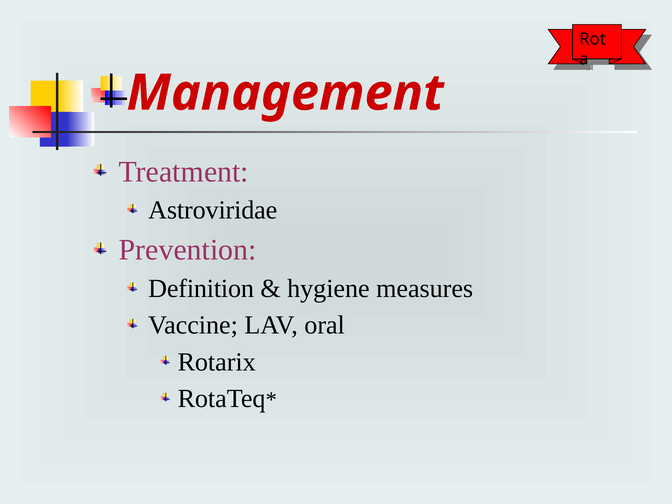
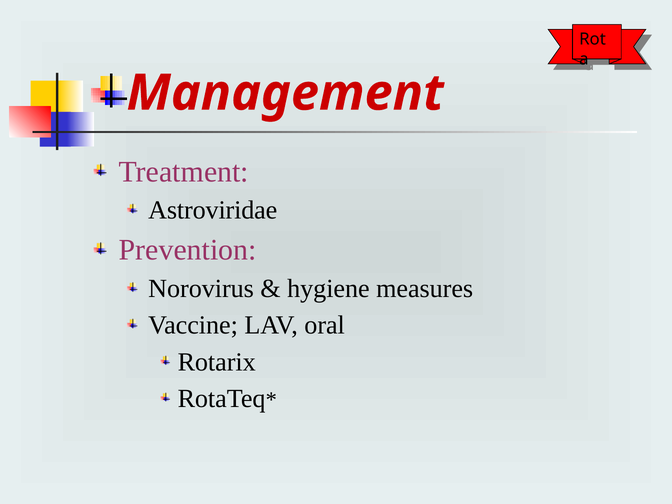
Definition: Definition -> Norovirus (201, 289)
